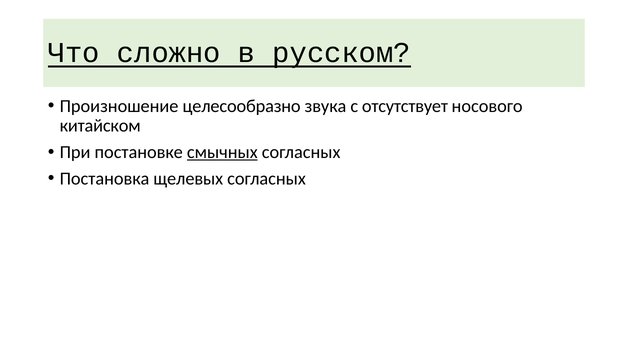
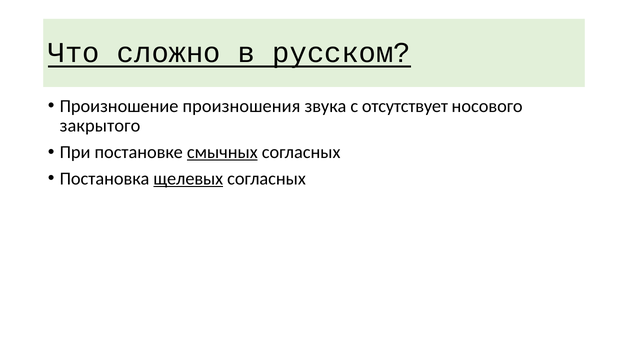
целесообразно: целесообразно -> произношения (241, 106)
китайском: китайском -> закрытого (100, 126)
щелевых underline: none -> present (188, 179)
